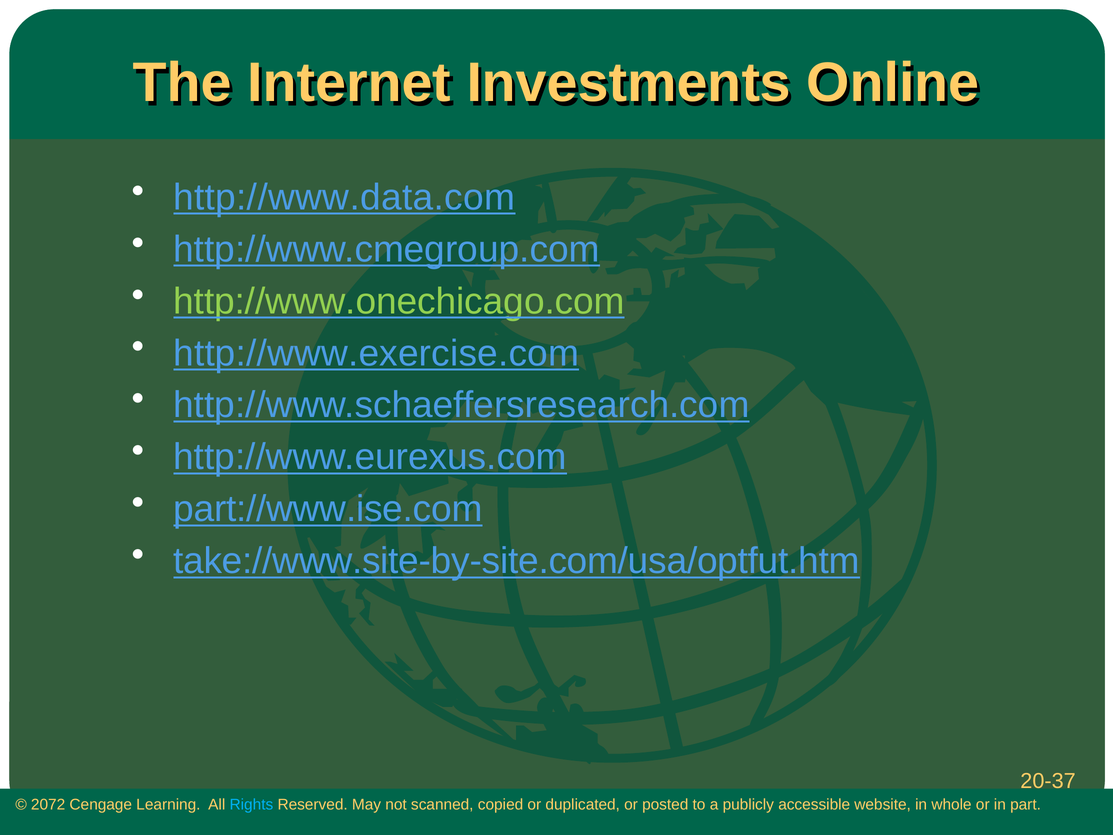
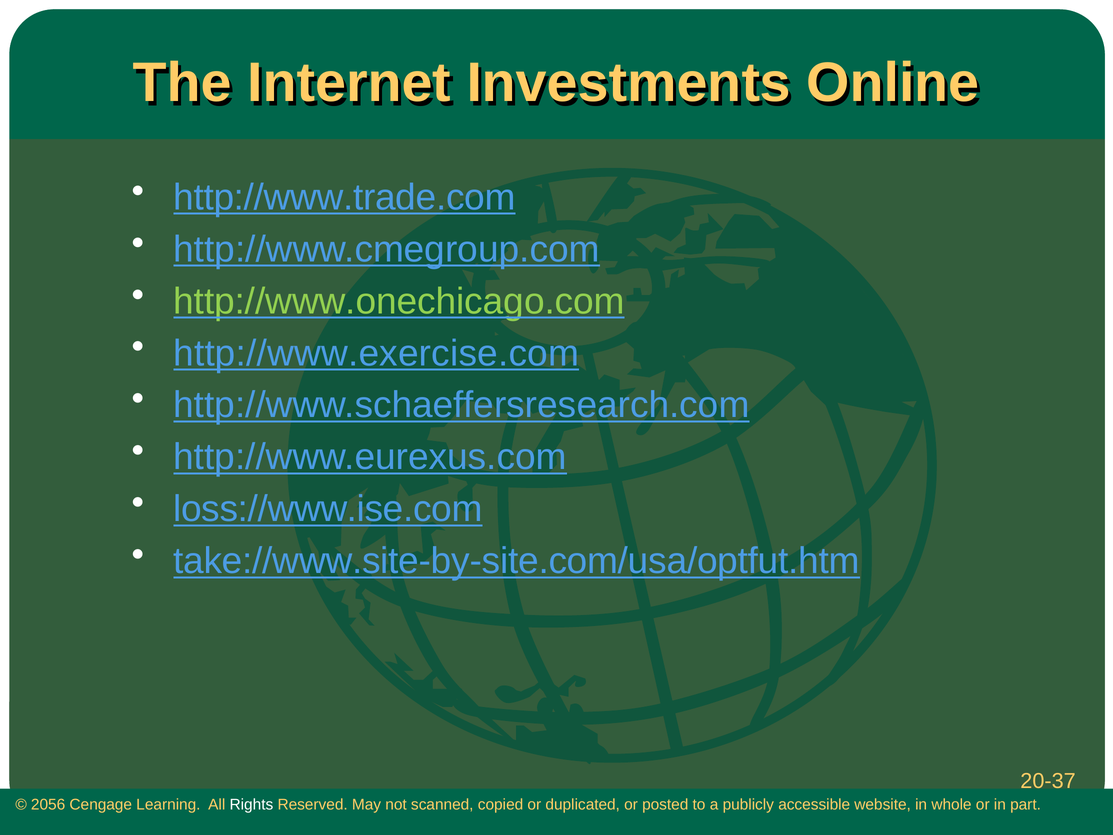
http://www.data.com: http://www.data.com -> http://www.trade.com (344, 197)
part://www.ise.com: part://www.ise.com -> loss://www.ise.com (328, 509)
2072: 2072 -> 2056 (48, 804)
Rights colour: light blue -> white (251, 804)
